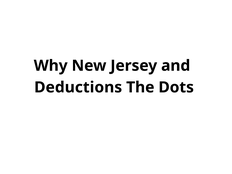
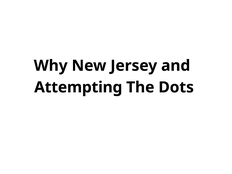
Deductions: Deductions -> Attempting (78, 87)
